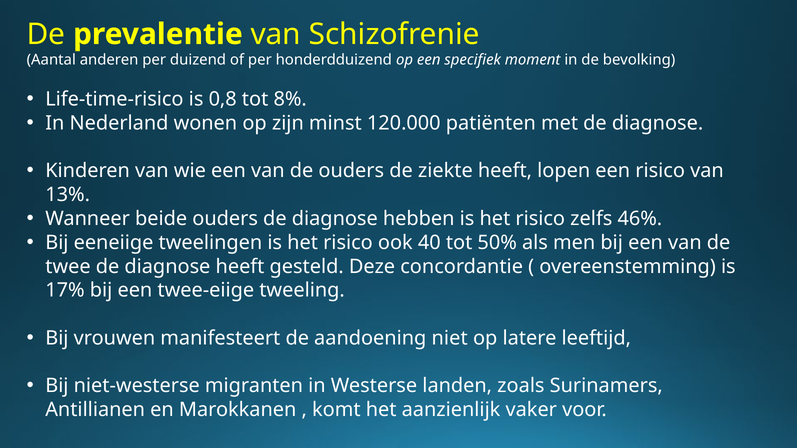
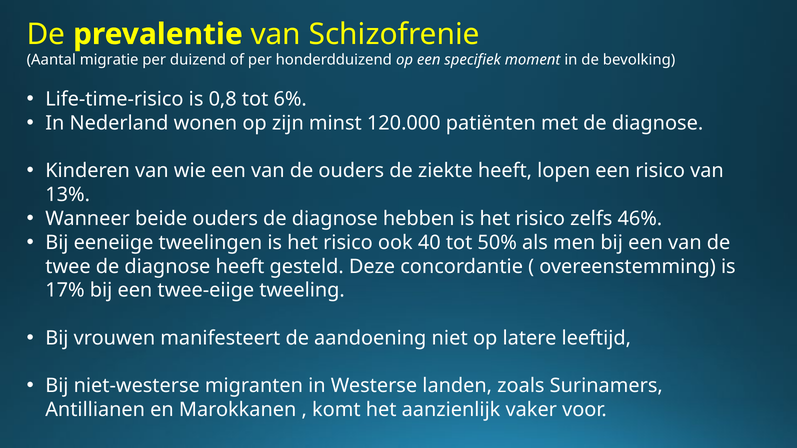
anderen: anderen -> migratie (109, 60)
8%: 8% -> 6% (290, 99)
